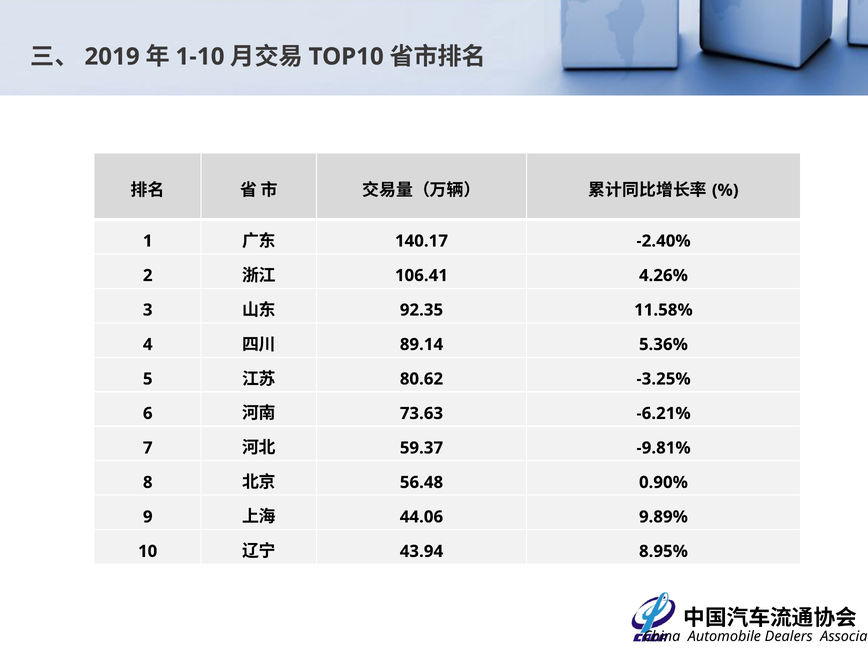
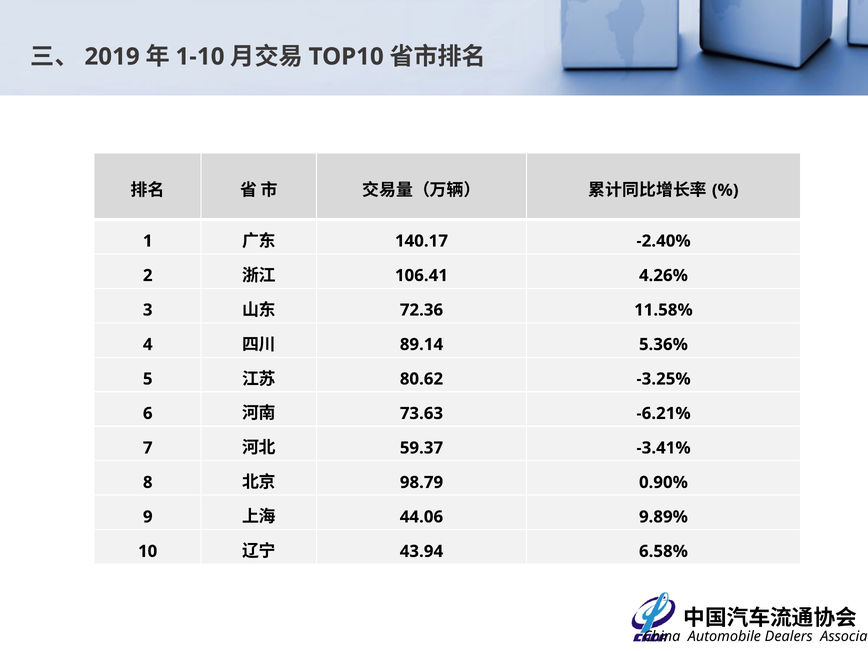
92.35: 92.35 -> 72.36 (421, 310)
-9.81%: -9.81% -> -3.41% (663, 448)
56.48: 56.48 -> 98.79 (421, 482)
8.95%: 8.95% -> 6.58% (663, 551)
